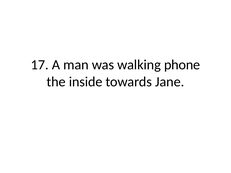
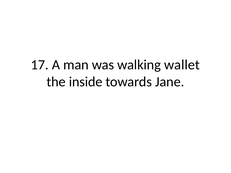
phone: phone -> wallet (182, 65)
